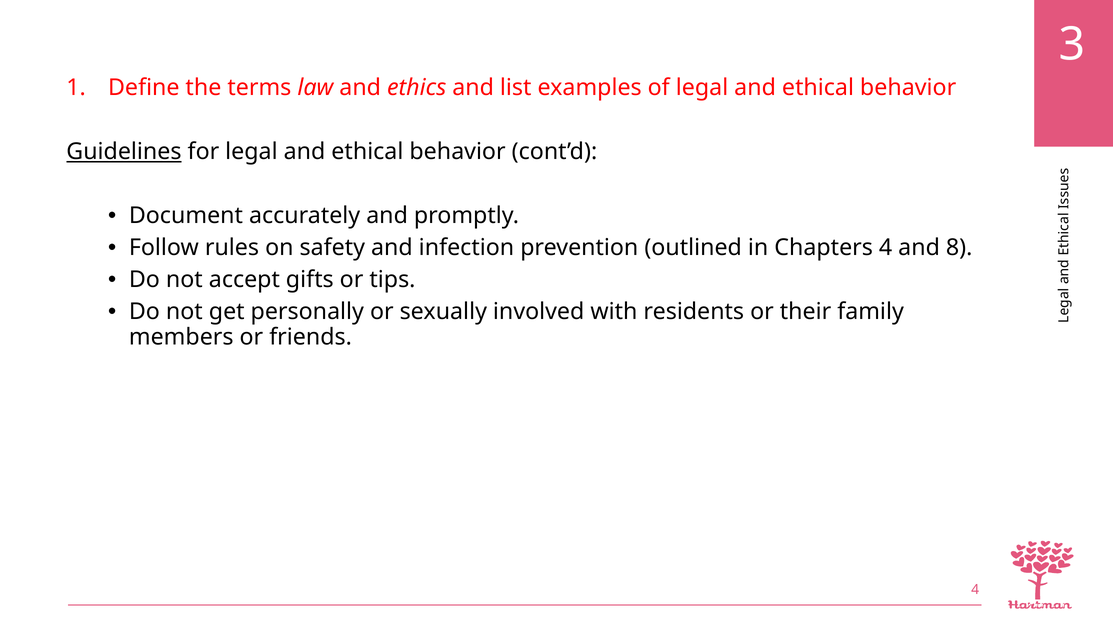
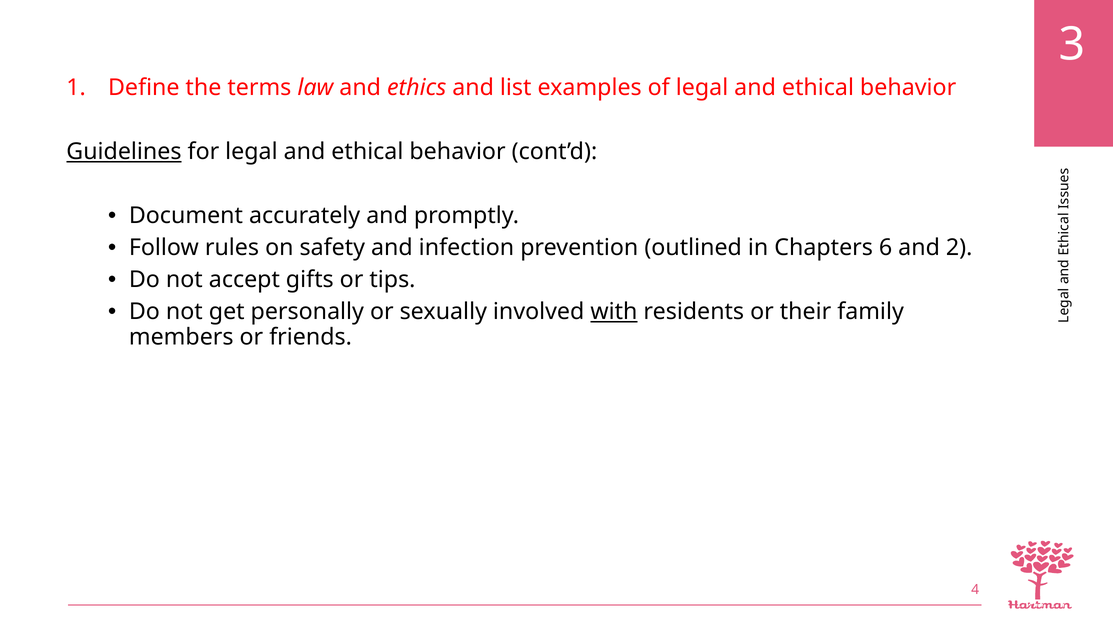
Chapters 4: 4 -> 6 (886, 248)
8: 8 -> 2 (959, 248)
with underline: none -> present (614, 312)
